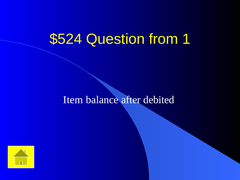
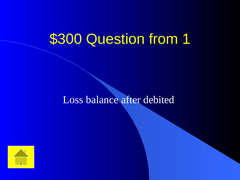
$524: $524 -> $300 (66, 39)
Item: Item -> Loss (73, 100)
